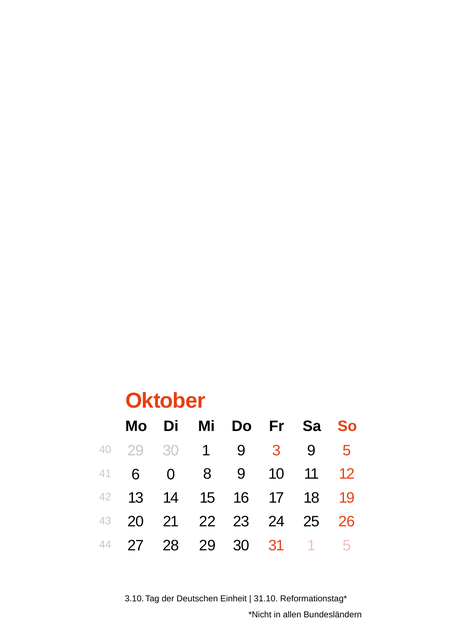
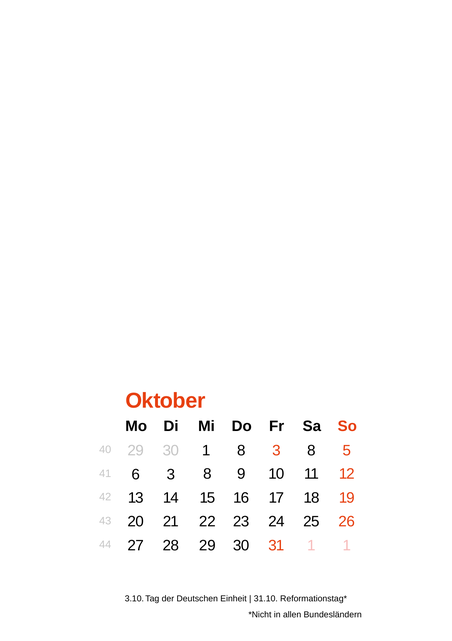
1 9: 9 -> 8 (241, 451)
9: 9 -> 8 (311, 451)
6 0: 0 -> 3 (171, 475)
1 5: 5 -> 1 (347, 546)
